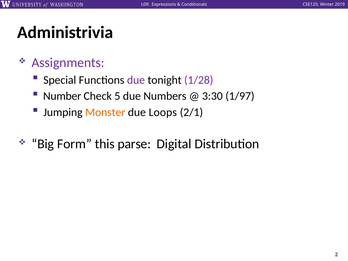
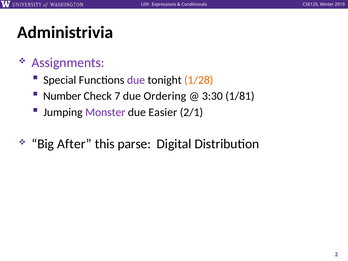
1/28 colour: purple -> orange (199, 80)
5: 5 -> 7 (117, 96)
Numbers: Numbers -> Ordering (165, 96)
1/97: 1/97 -> 1/81 (240, 96)
Monster colour: orange -> purple (105, 112)
Loops: Loops -> Easier (163, 112)
Form: Form -> After (74, 144)
